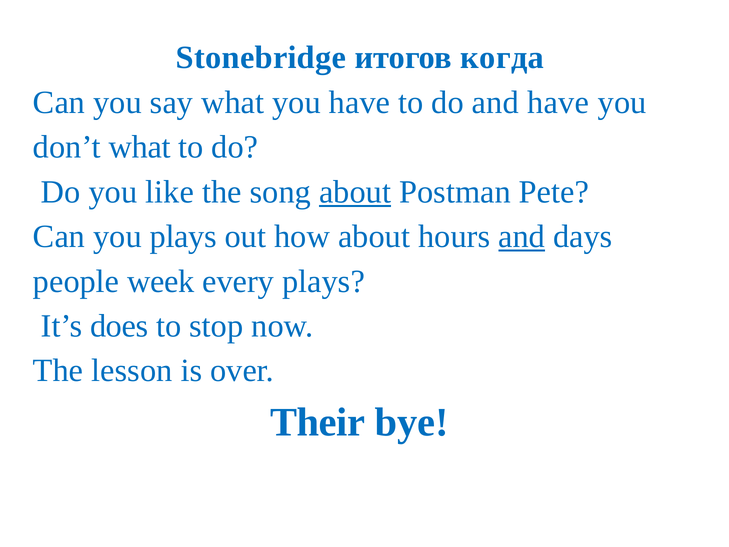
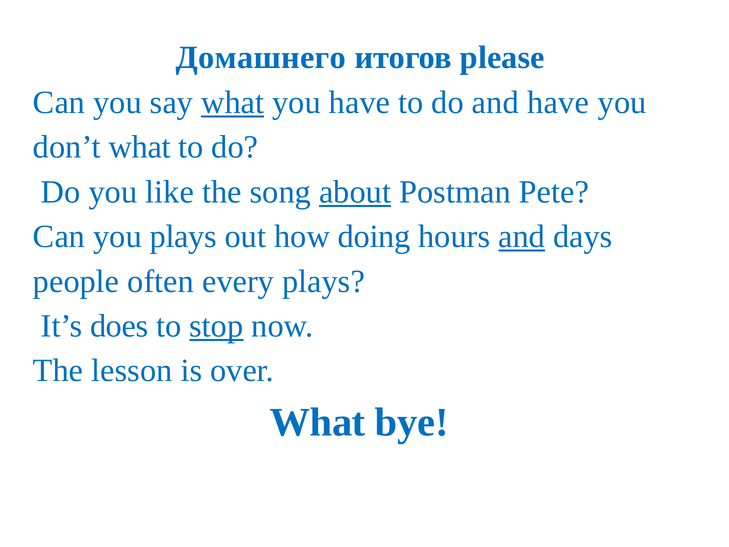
Stonebridge: Stonebridge -> Домашнего (261, 58)
когда: когда -> please (502, 58)
what underline: none -> present (233, 102)
how about: about -> doing (374, 236)
week: week -> often (161, 281)
stop underline: none -> present (216, 326)
Their: Their -> What (318, 422)
